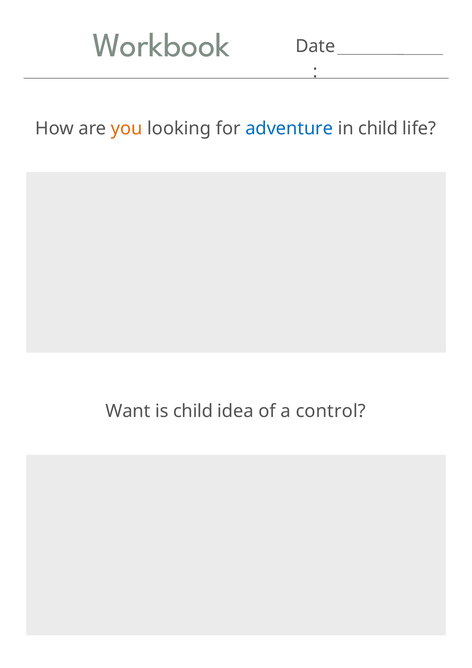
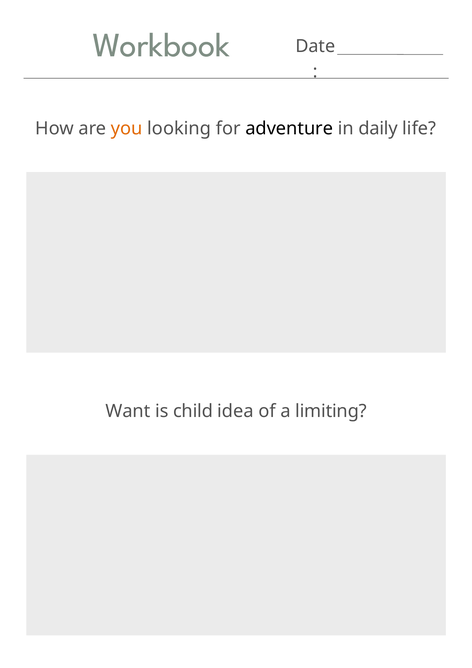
adventure colour: blue -> black (289, 128)
in child: child -> daily (378, 128)
control: control -> limiting (331, 411)
